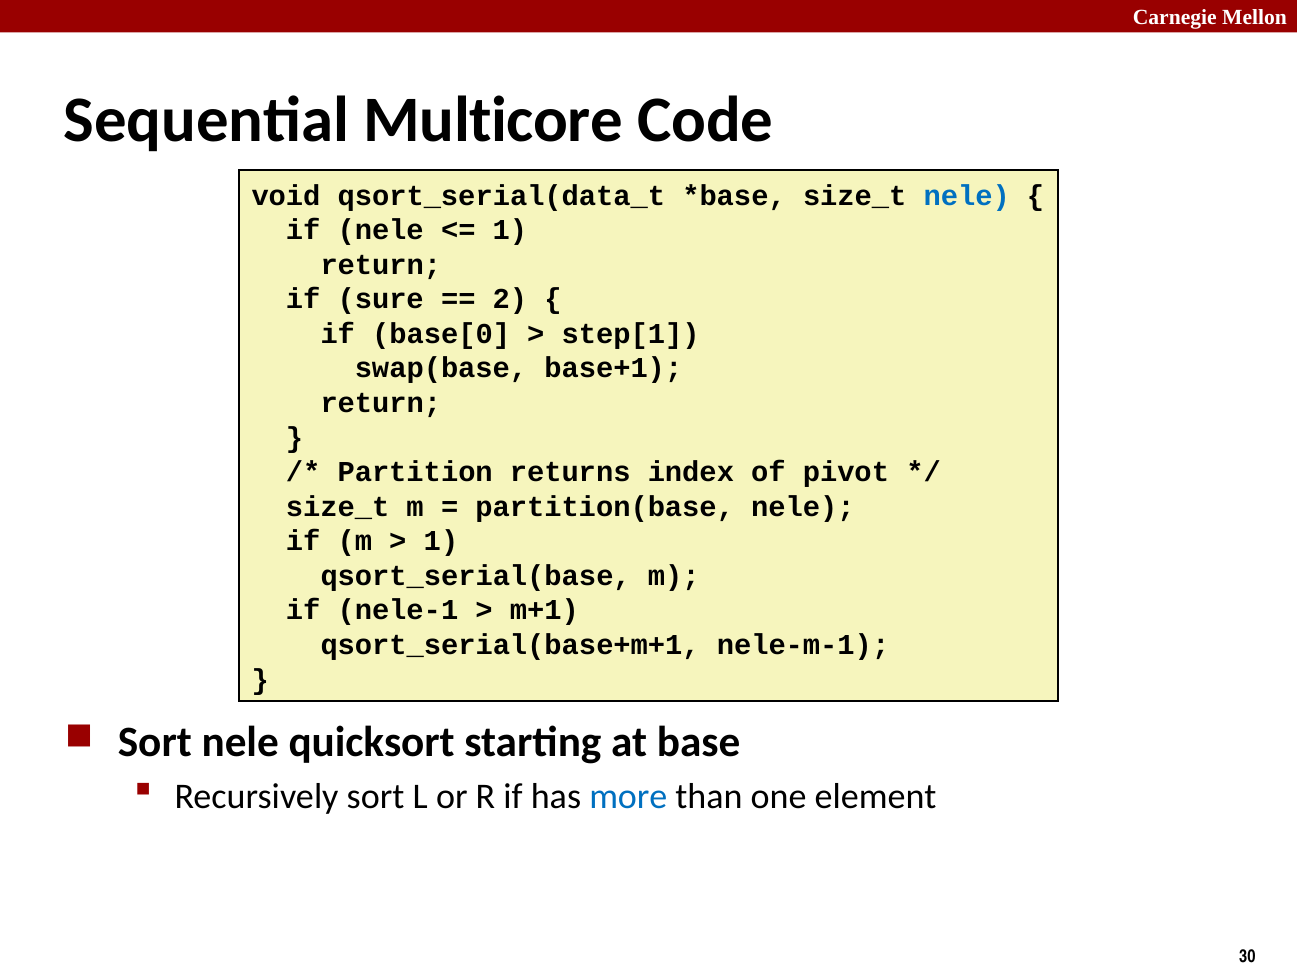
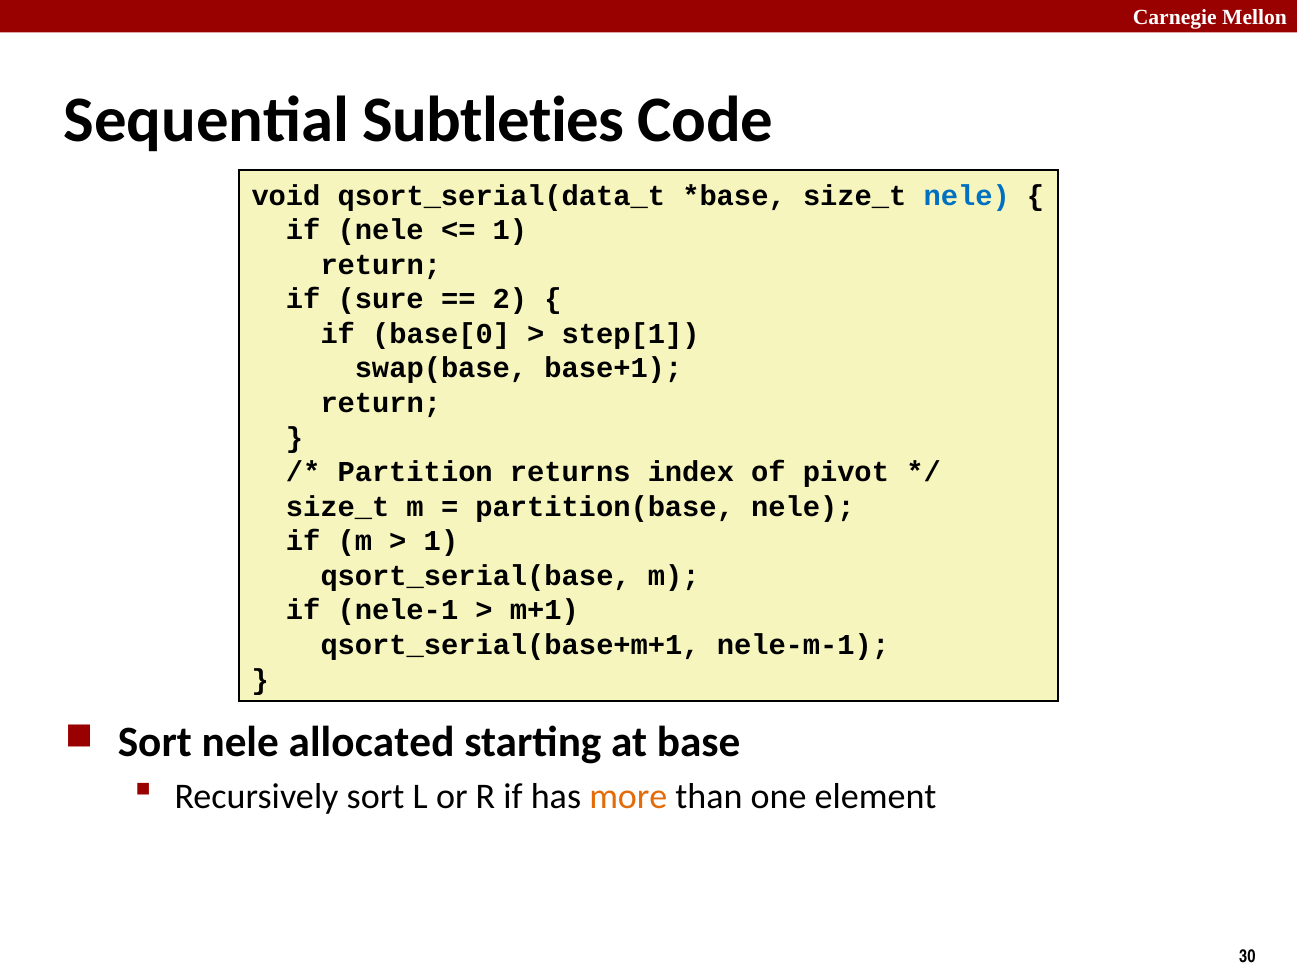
Multicore: Multicore -> Subtleties (493, 120)
quicksort: quicksort -> allocated (372, 742)
more colour: blue -> orange (628, 796)
